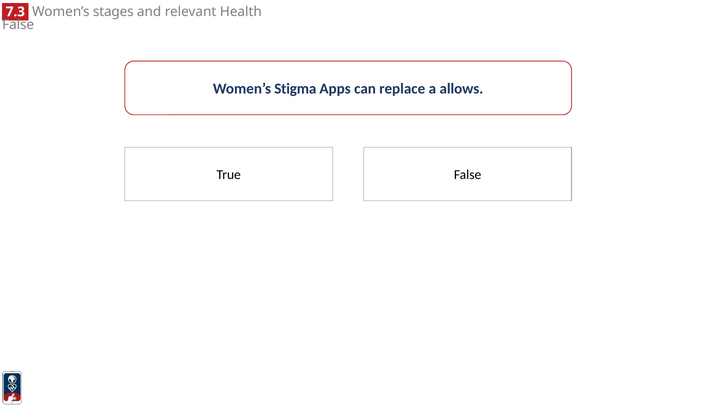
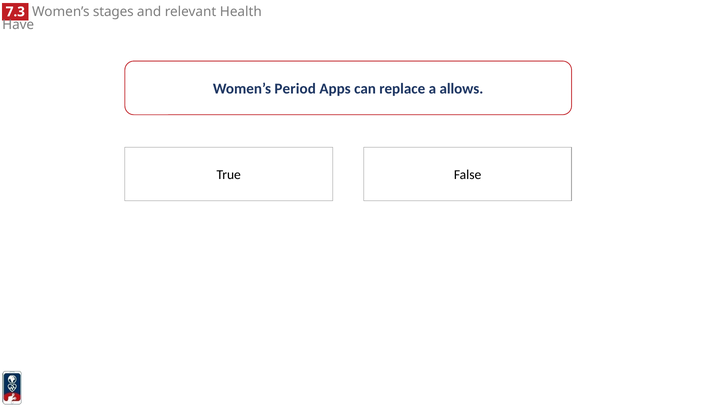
False: False -> Have (18, 25)
Stigma: Stigma -> Period (295, 89)
